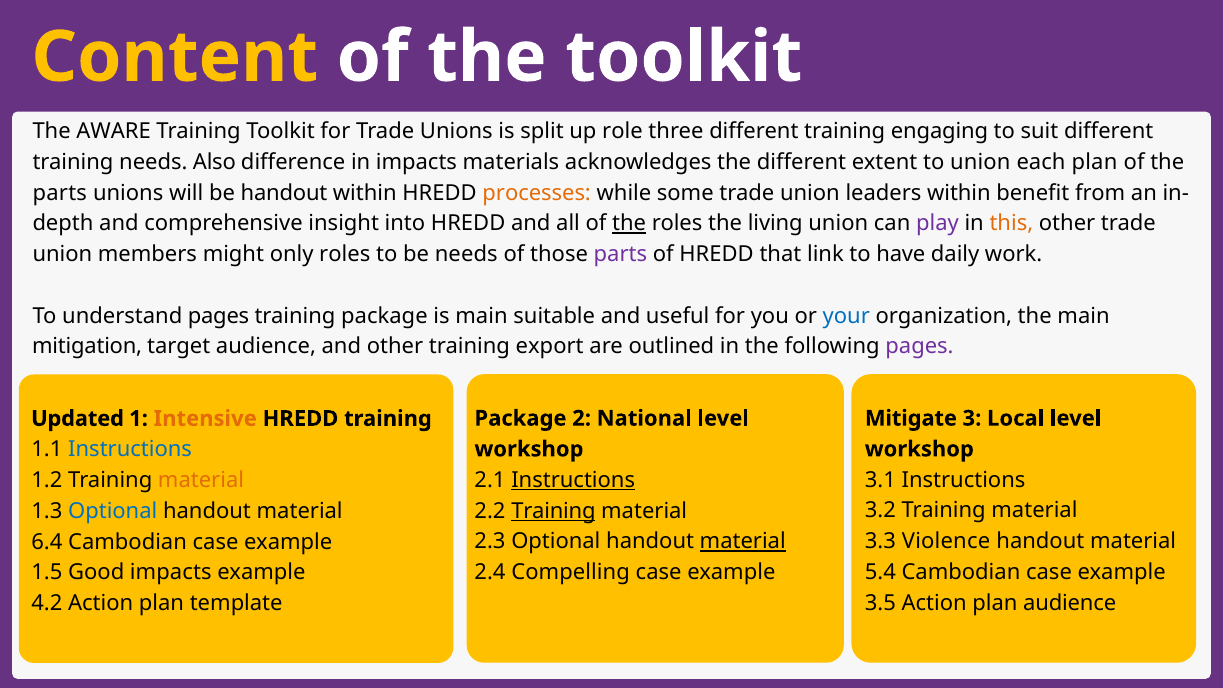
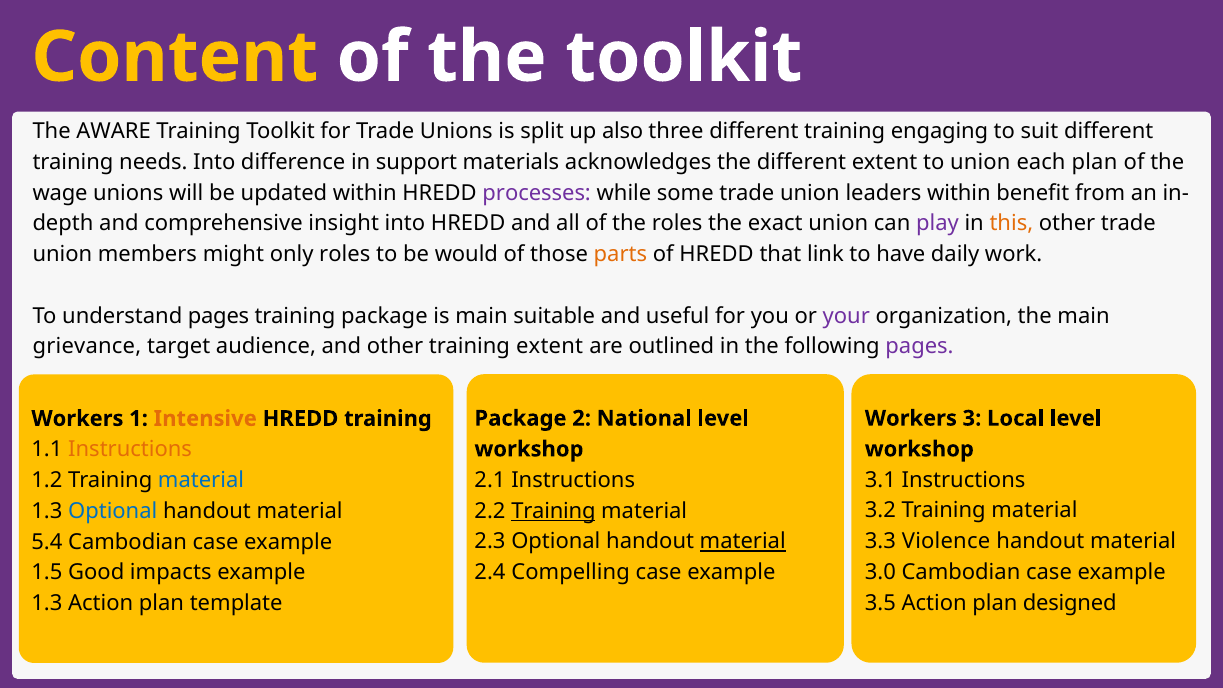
role: role -> also (623, 131)
needs Also: Also -> Into (214, 162)
in impacts: impacts -> support (417, 162)
parts: parts -> wage (60, 193)
be handout: handout -> updated (284, 193)
processes colour: orange -> purple (537, 193)
the underline: present -> none (629, 224)
living: living -> exact (775, 224)
be needs: needs -> would (466, 254)
parts colour: purple -> orange (620, 254)
your colour: blue -> purple (846, 316)
mitigation: mitigation -> grievance (87, 347)
training export: export -> extent (550, 347)
Mitigate: Mitigate -> Workers (911, 418)
Updated: Updated -> Workers (77, 419)
Instructions colour: blue -> orange (130, 449)
Instructions underline: present -> none (573, 480)
material colour: orange -> blue (201, 480)
6.4: 6.4 -> 5.4 (47, 542)
5.4: 5.4 -> 3.0 (880, 572)
plan audience: audience -> designed (1070, 603)
4.2: 4.2 -> 1.3 (47, 603)
